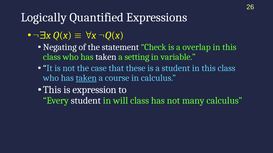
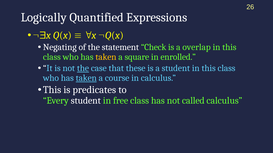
taken colour: white -> yellow (106, 57)
setting: setting -> square (137, 57)
variable: variable -> enrolled (178, 57)
the underline: none -> present (83, 68)
expression: expression -> predicates (94, 90)
will: will -> free (121, 101)
many: many -> called (193, 101)
